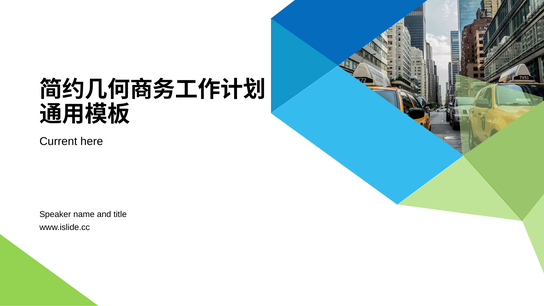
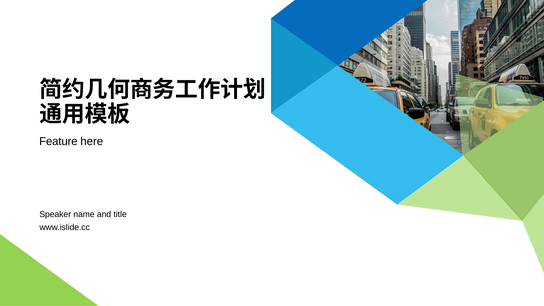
Current: Current -> Feature (58, 141)
